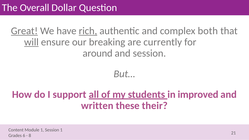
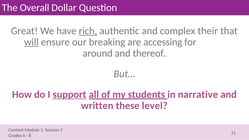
Great underline: present -> none (24, 31)
both: both -> their (208, 31)
currently: currently -> accessing (163, 42)
and session: session -> thereof (149, 53)
support underline: none -> present (69, 94)
improved: improved -> narrative (198, 94)
their: their -> level (155, 106)
